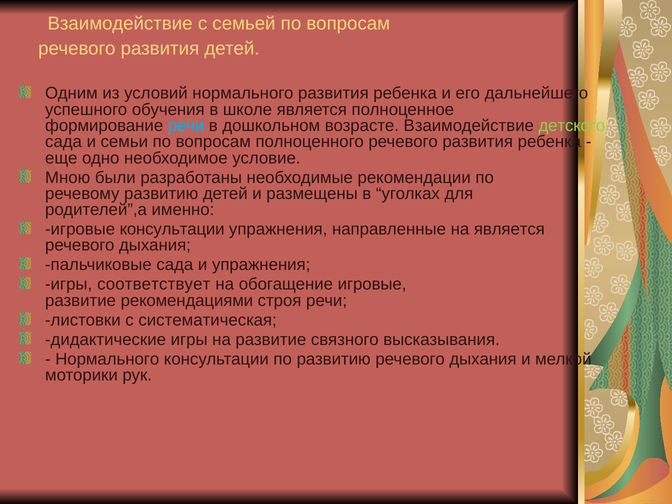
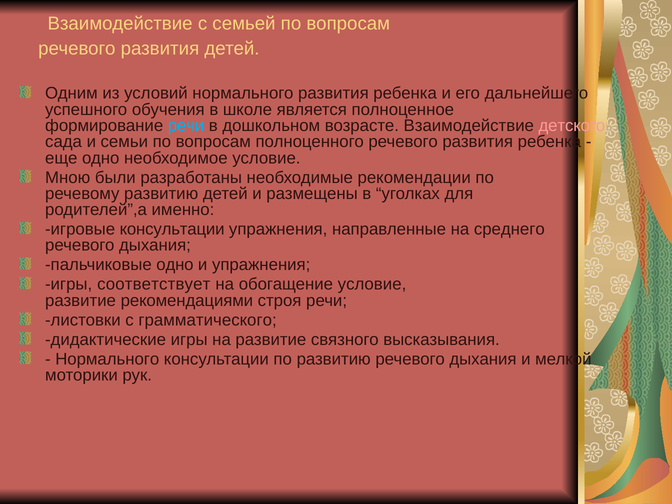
детского colour: light green -> pink (572, 126)
на является: является -> среднего (509, 229)
пальчиковые сада: сада -> одно (175, 265)
обогащение игровые: игровые -> условие (372, 284)
систематическая: систематическая -> грамматического (208, 320)
